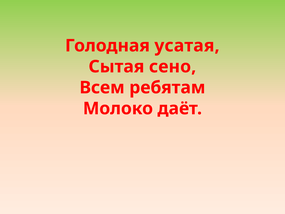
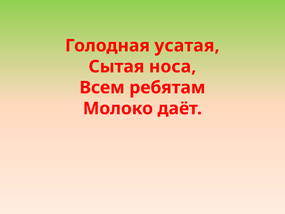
сено: сено -> носа (173, 67)
